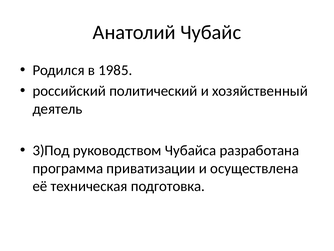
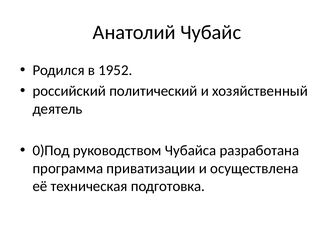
1985: 1985 -> 1952 (115, 70)
3)Под: 3)Под -> 0)Под (51, 150)
